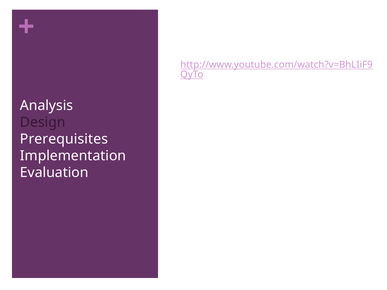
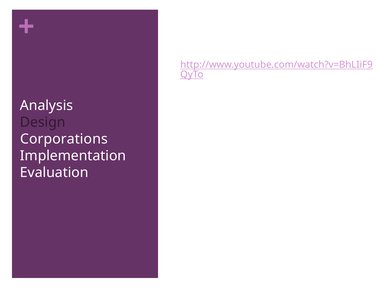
Prerequisites: Prerequisites -> Corporations (64, 139)
